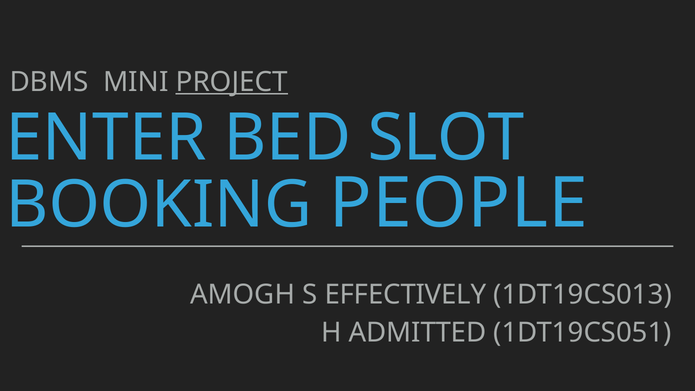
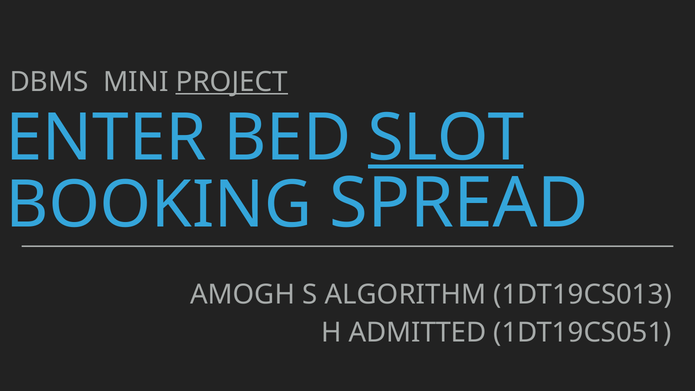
SLOT underline: none -> present (446, 138)
PEOPLE: PEOPLE -> SPREAD (459, 203)
EFFECTIVELY: EFFECTIVELY -> ALGORITHM (405, 295)
